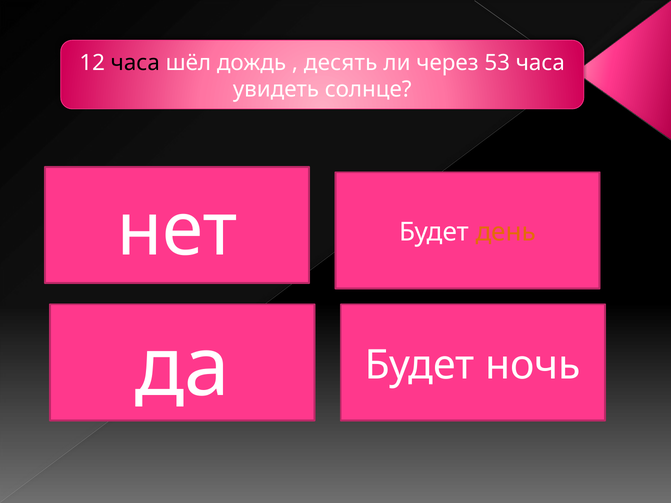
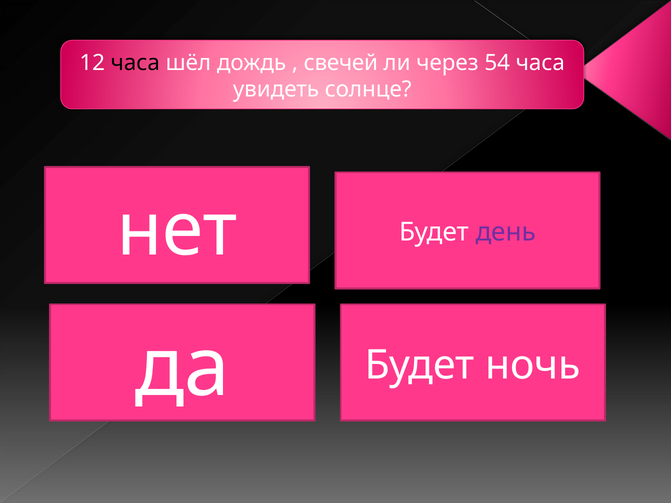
десять: десять -> свечей (341, 63)
53: 53 -> 54 (497, 63)
день colour: orange -> purple (506, 232)
